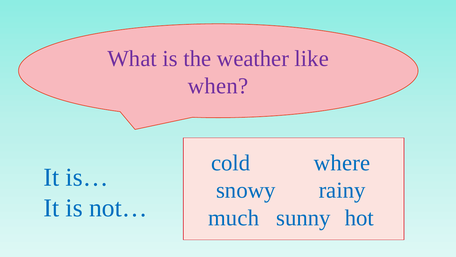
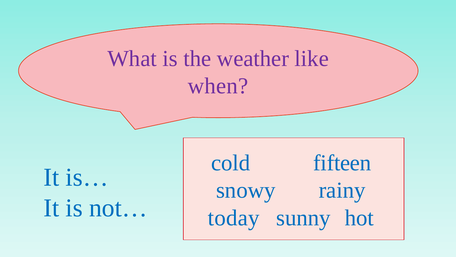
where: where -> fifteen (342, 163)
much: much -> today (234, 217)
